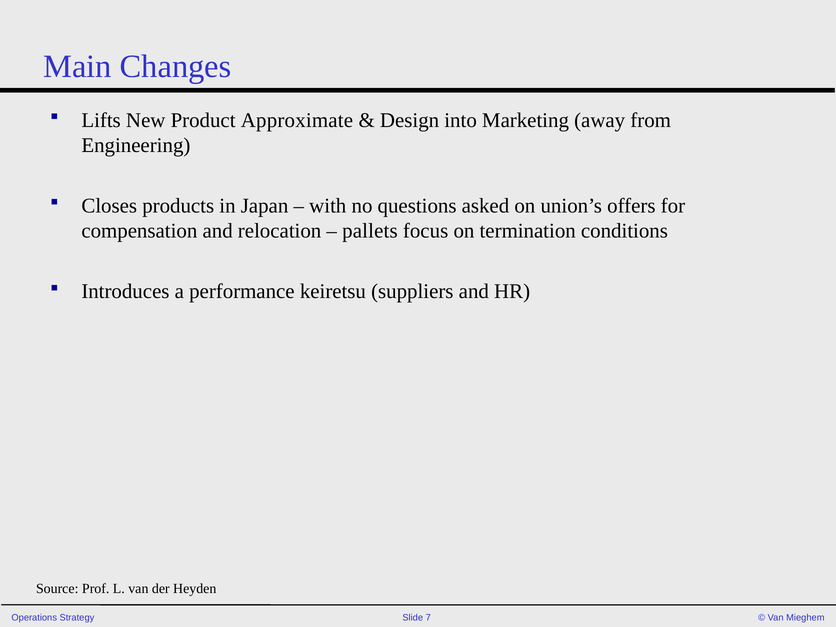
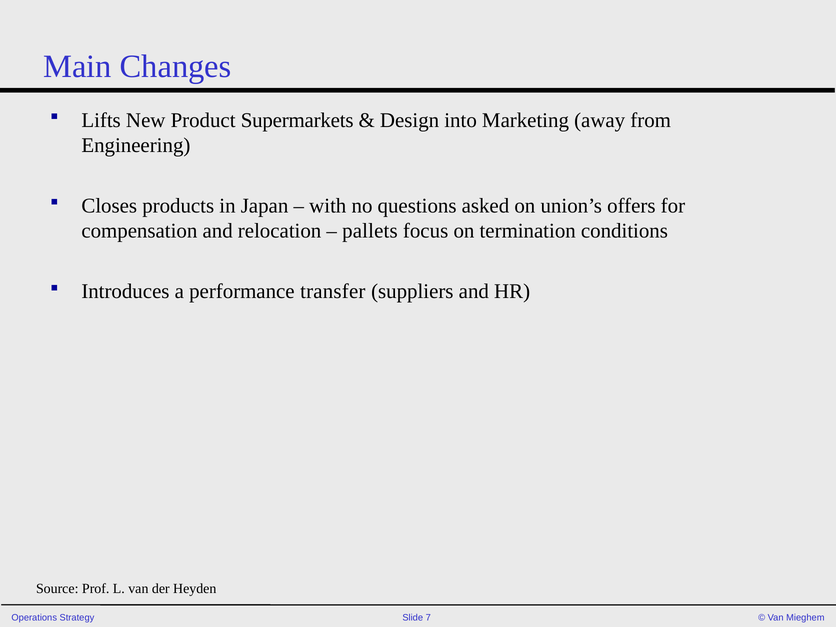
Approximate: Approximate -> Supermarkets (297, 120)
keiretsu: keiretsu -> transfer (333, 292)
